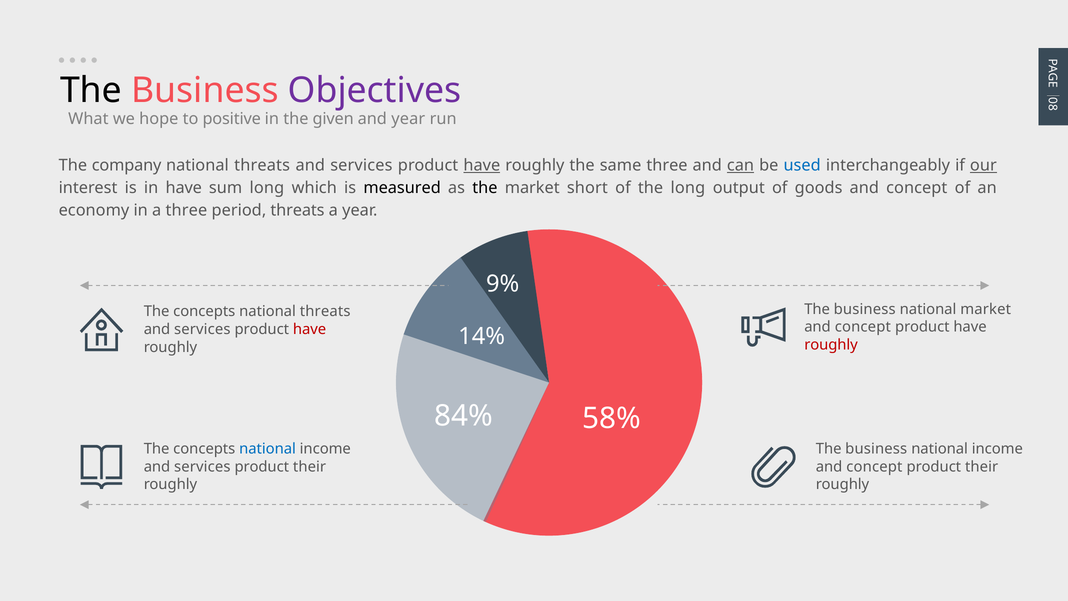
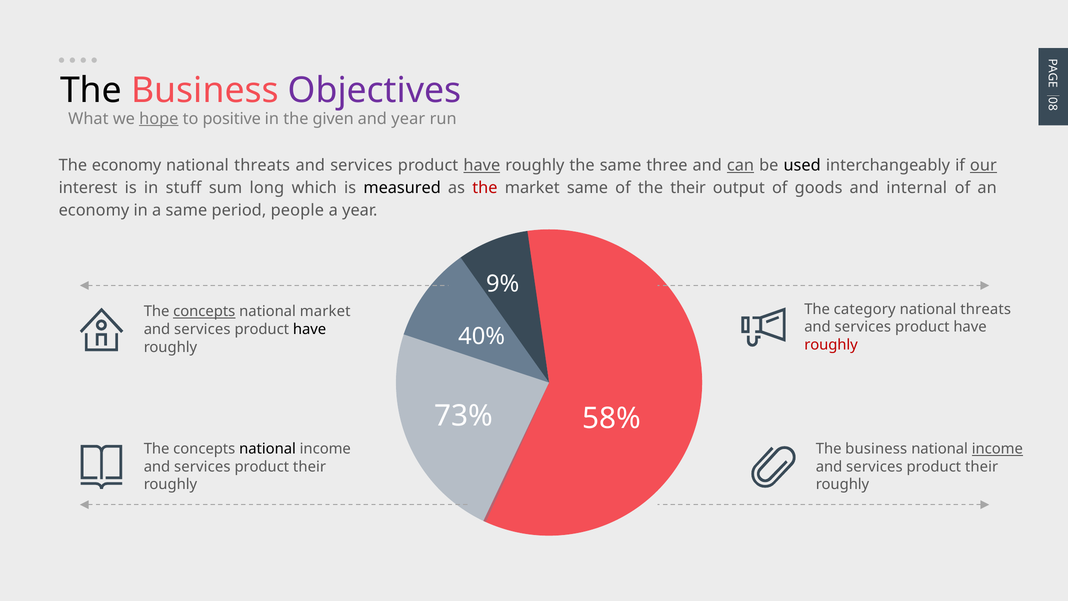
hope underline: none -> present (159, 119)
The company: company -> economy (127, 166)
used colour: blue -> black (802, 166)
in have: have -> stuff (184, 188)
the colour: black -> red (485, 188)
market short: short -> same (587, 188)
the long: long -> their (688, 188)
goods and concept: concept -> internal (917, 188)
a three: three -> same (186, 210)
period threats: threats -> people (297, 210)
business: business -> category (865, 309)
market: market -> threats (986, 309)
concepts underline: none -> present (204, 311)
threats: threats -> market (325, 311)
concept: concept -> services (863, 327)
have colour: red -> black (310, 329)
14%: 14% -> 40% (482, 336)
84%: 84% -> 73% (464, 416)
national colour: blue -> black (268, 449)
income underline: none -> present (997, 449)
concept: concept -> services (874, 467)
